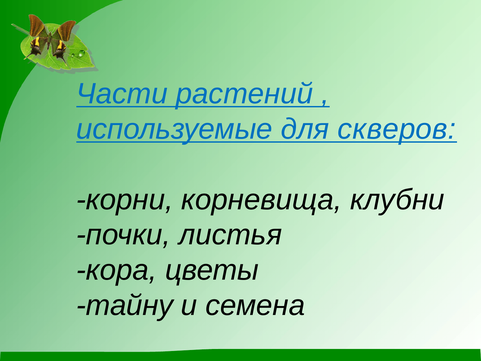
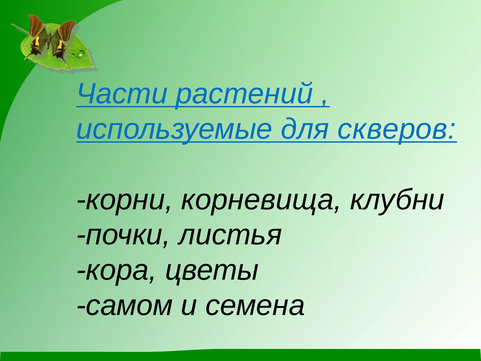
тайну: тайну -> самом (125, 305)
